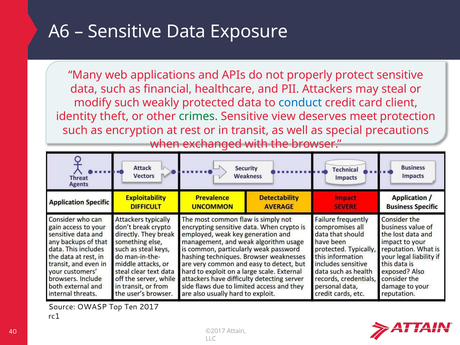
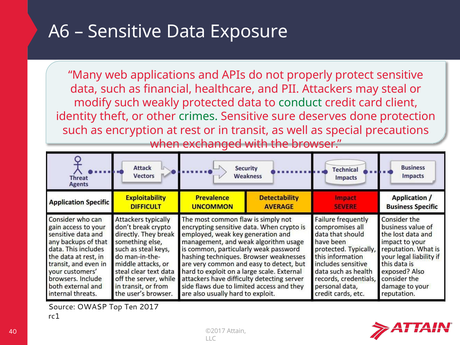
conduct colour: blue -> green (300, 103)
view: view -> sure (284, 116)
meet: meet -> done (363, 116)
